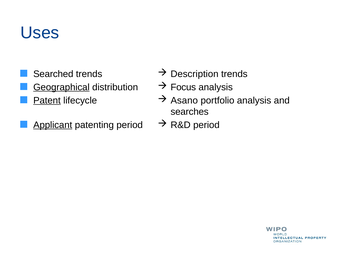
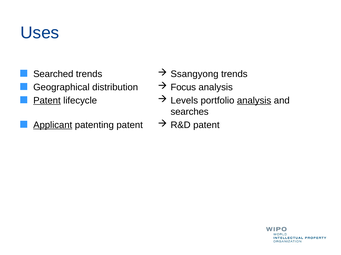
Description: Description -> Ssangyong (195, 74)
Geographical underline: present -> none (61, 87)
Asano: Asano -> Levels (184, 101)
analysis underline: none -> present (254, 101)
R&D period: period -> patent (206, 125)
patenting period: period -> patent (130, 125)
